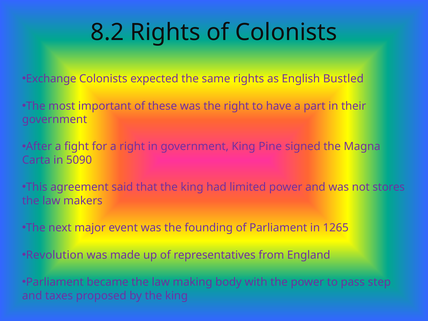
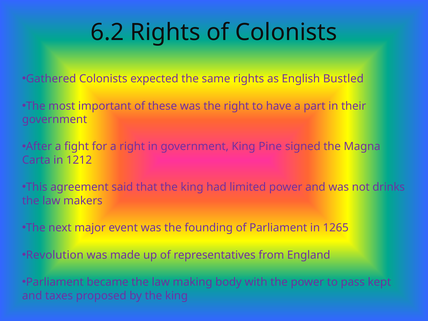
8.2: 8.2 -> 6.2 (107, 32)
Exchange: Exchange -> Gathered (51, 79)
5090: 5090 -> 1212 (79, 160)
stores: stores -> drinks (389, 187)
step: step -> kept (379, 282)
